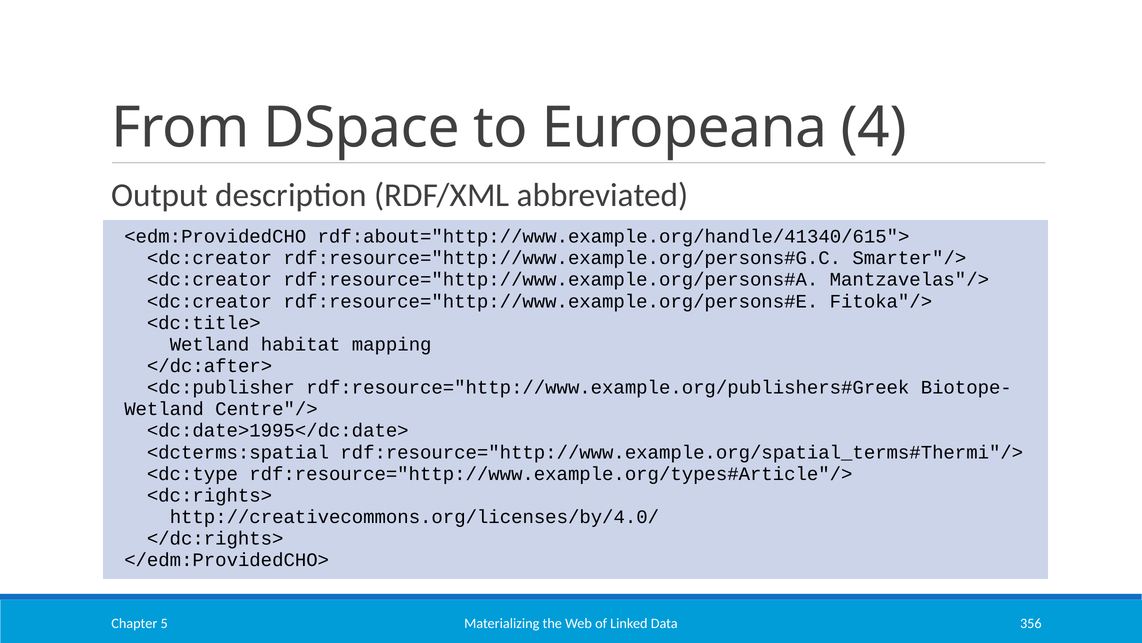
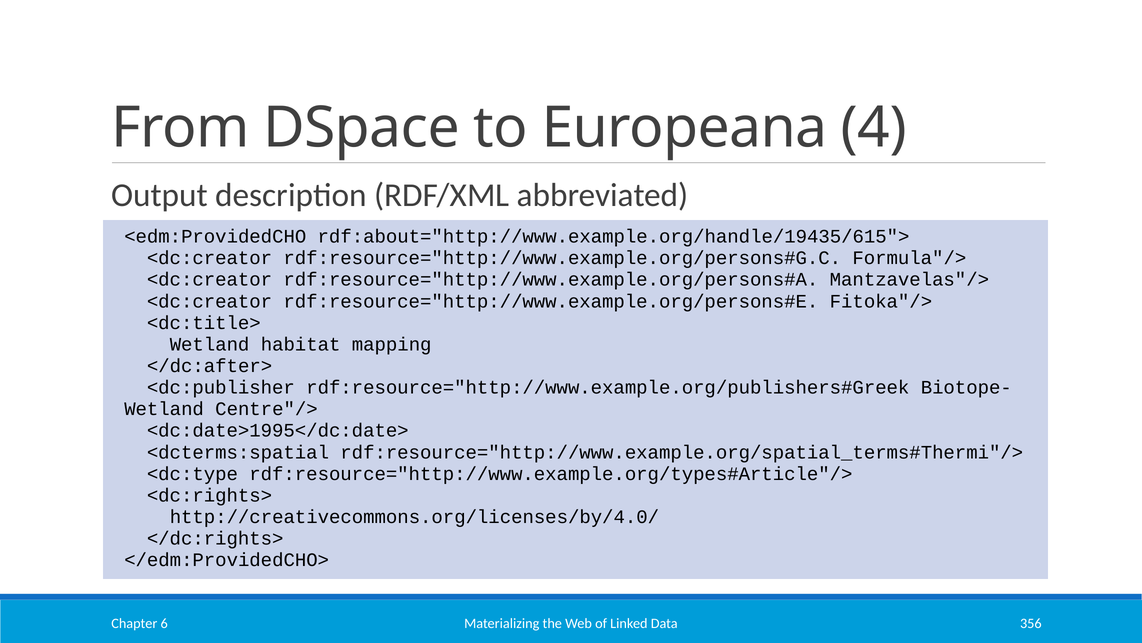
rdf:about="http://www.example.org/handle/41340/615">: rdf:about="http://www.example.org/handle/41340/615"> -> rdf:about="http://www.example.org/handle/19435/615"> (614, 236)
Smarter"/>: Smarter"/> -> Formula"/> (909, 258)
5: 5 -> 6 (164, 623)
